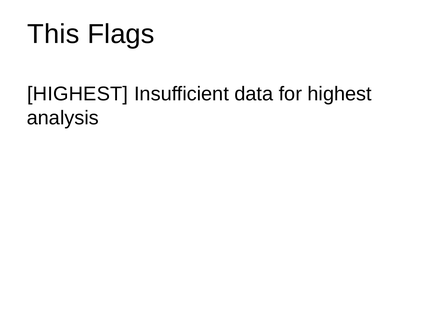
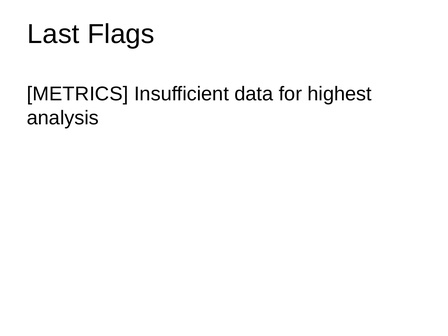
This: This -> Last (53, 34)
HIGHEST: HIGHEST -> METRICS (78, 94)
